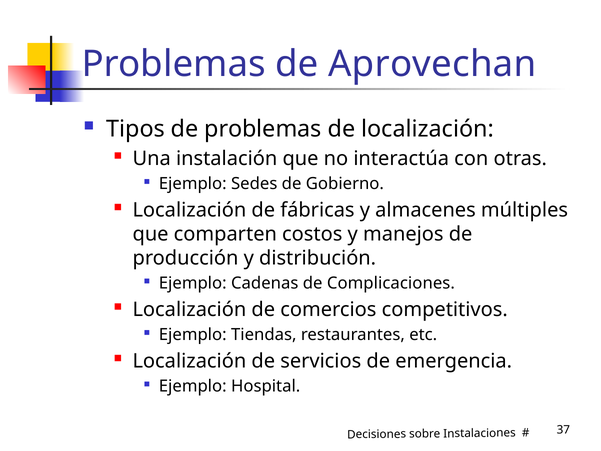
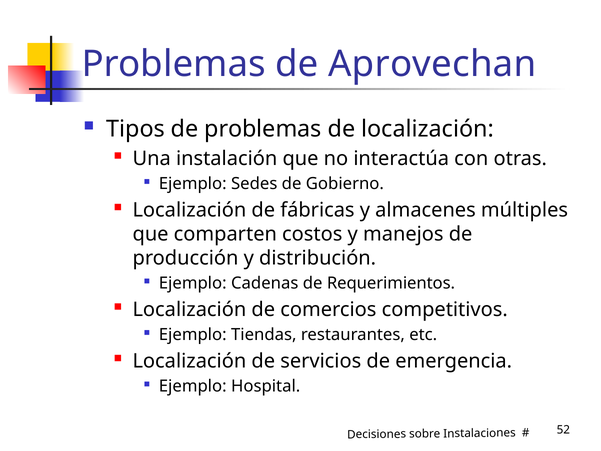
Complicaciones: Complicaciones -> Requerimientos (391, 283)
37: 37 -> 52 (563, 430)
